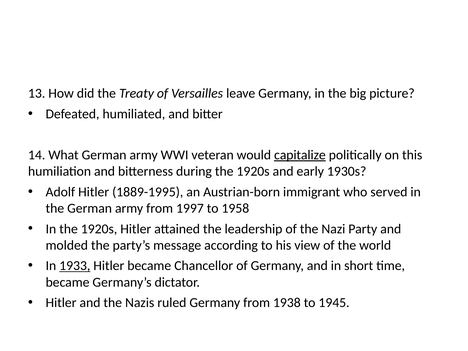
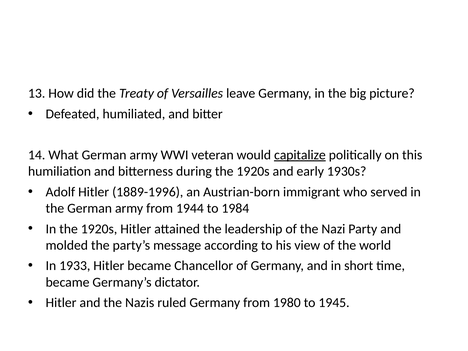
1889-1995: 1889-1995 -> 1889-1996 (148, 192)
1997: 1997 -> 1944 (190, 208)
1958: 1958 -> 1984 (235, 208)
1933 underline: present -> none (75, 266)
1938: 1938 -> 1980 (287, 303)
